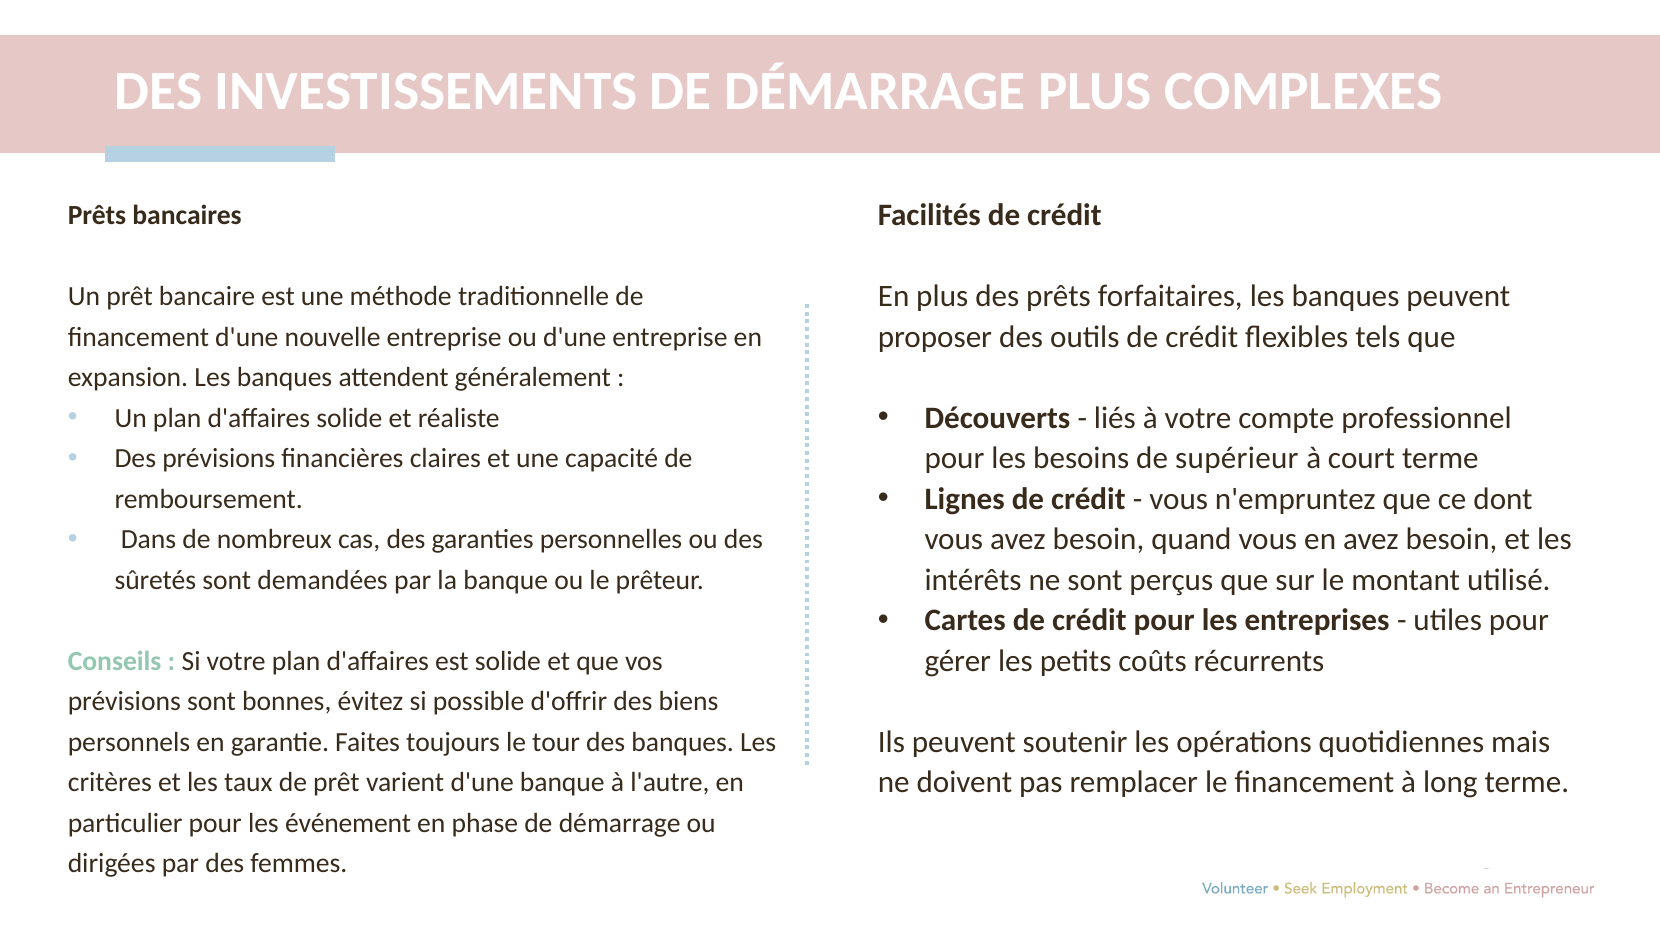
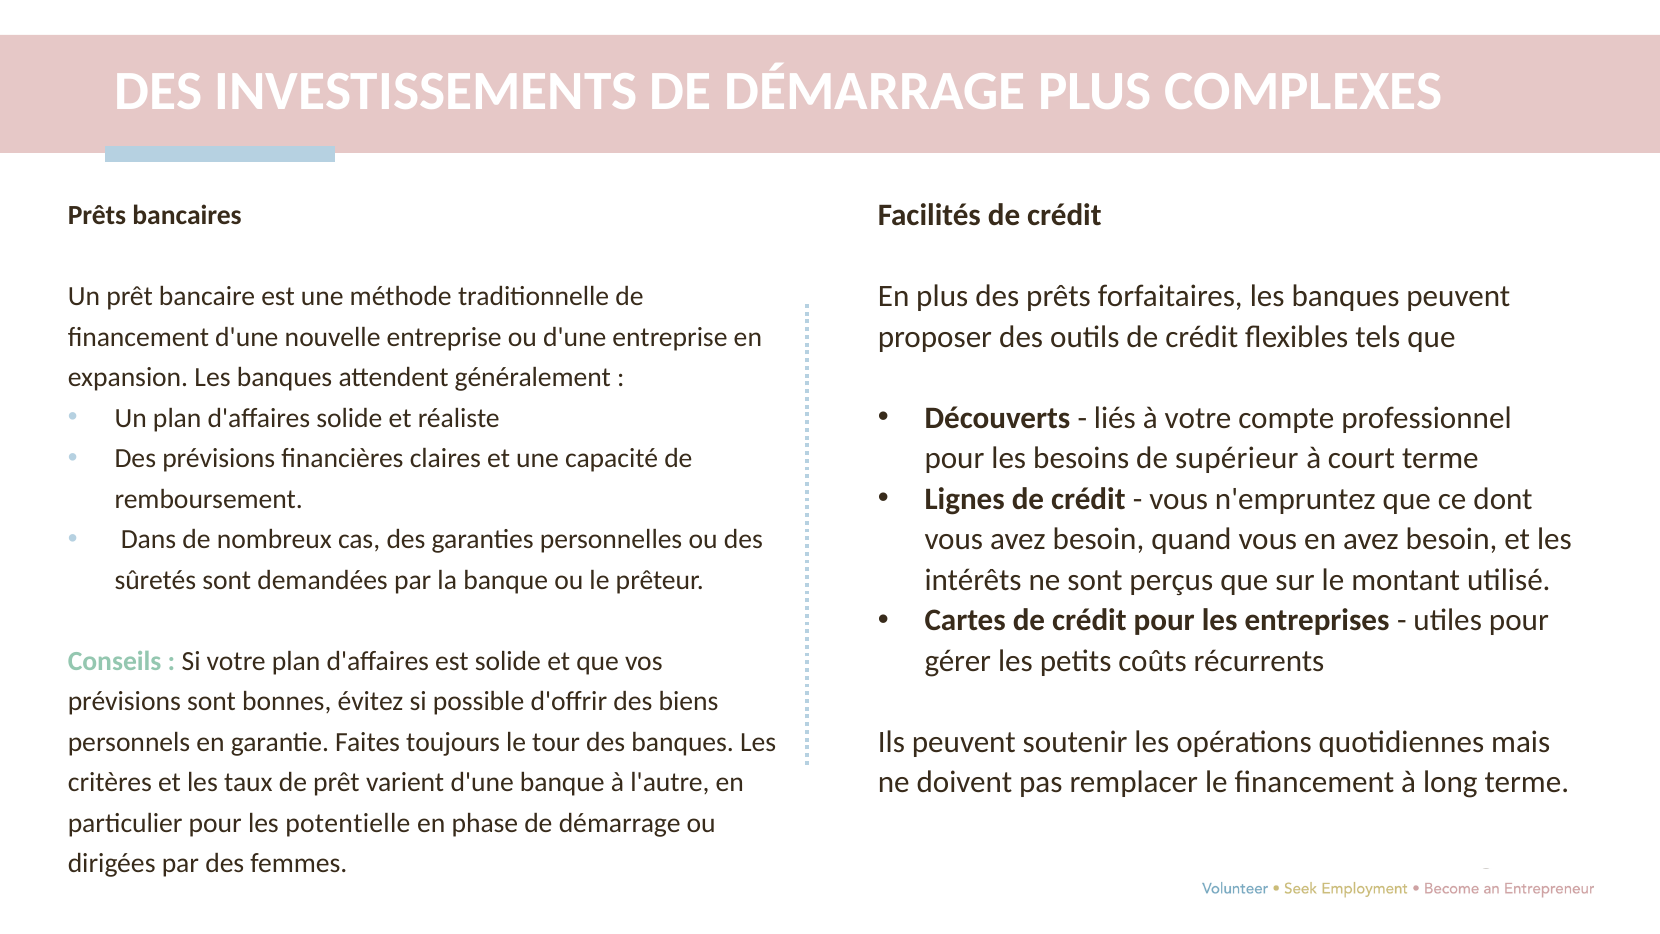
événement: événement -> potentielle (348, 823)
